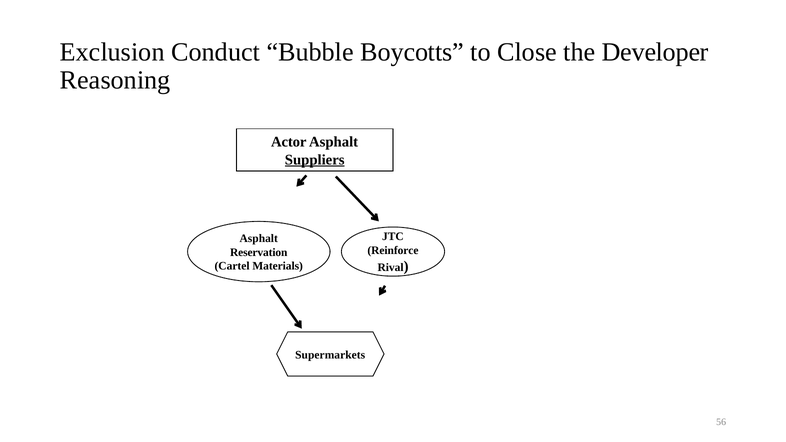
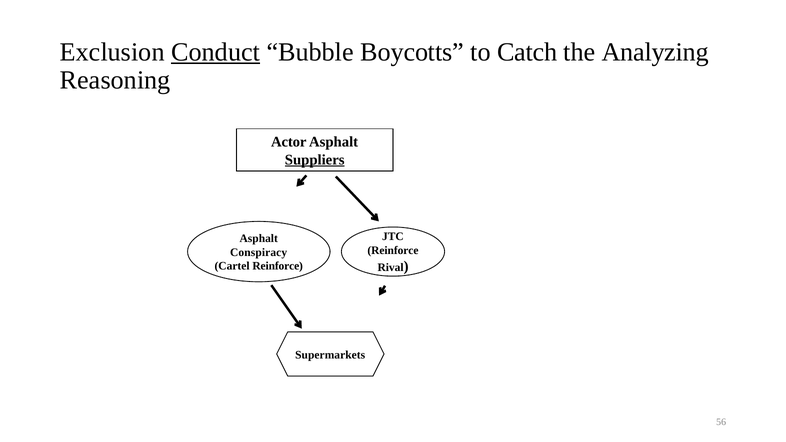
Conduct underline: none -> present (216, 52)
Close: Close -> Catch (527, 52)
Developer: Developer -> Analyzing (655, 52)
Reservation: Reservation -> Conspiracy (259, 252)
Cartel Materials: Materials -> Reinforce (278, 266)
